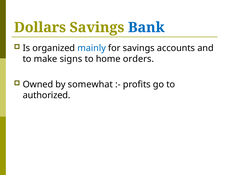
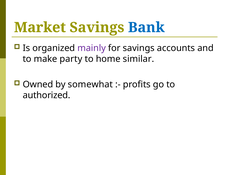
Dollars: Dollars -> Market (40, 27)
mainly colour: blue -> purple (92, 48)
signs: signs -> party (71, 59)
orders: orders -> similar (138, 59)
